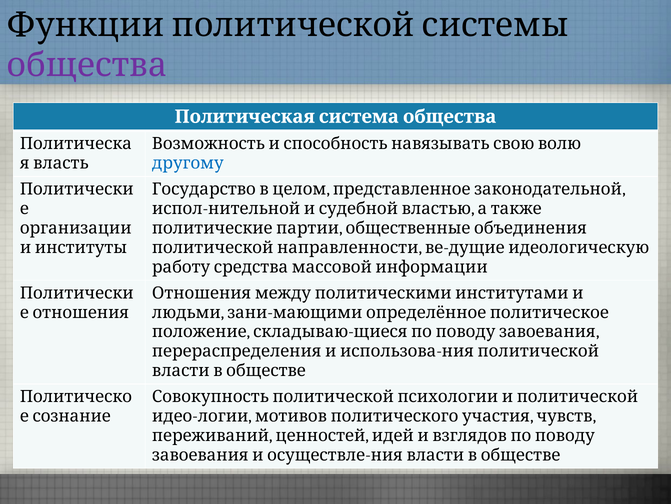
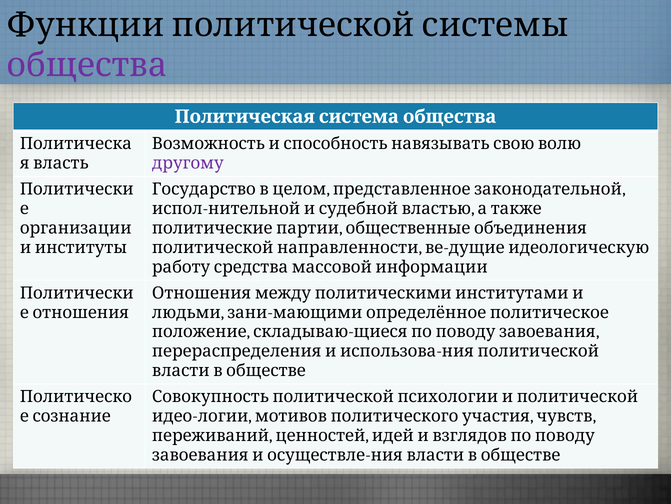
другому colour: blue -> purple (188, 163)
